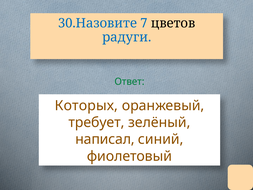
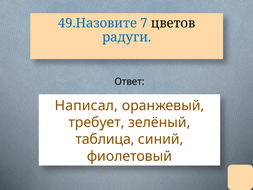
30.Назовите: 30.Назовите -> 49.Назовите (97, 23)
Ответ colour: green -> black (130, 82)
Которых: Которых -> Написал (86, 105)
написал: написал -> таблица (105, 139)
